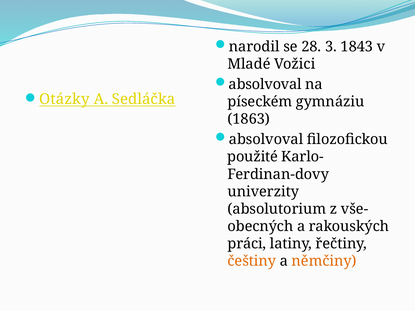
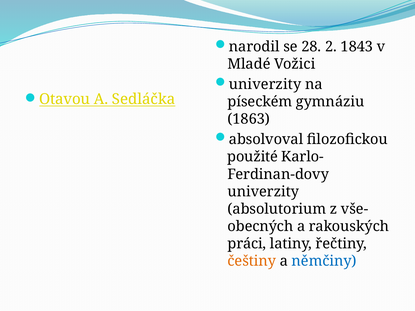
3: 3 -> 2 (331, 47)
absolvoval: absolvoval -> univerzity (265, 85)
Otázky: Otázky -> Otavou (65, 99)
němčiny colour: orange -> blue (324, 261)
